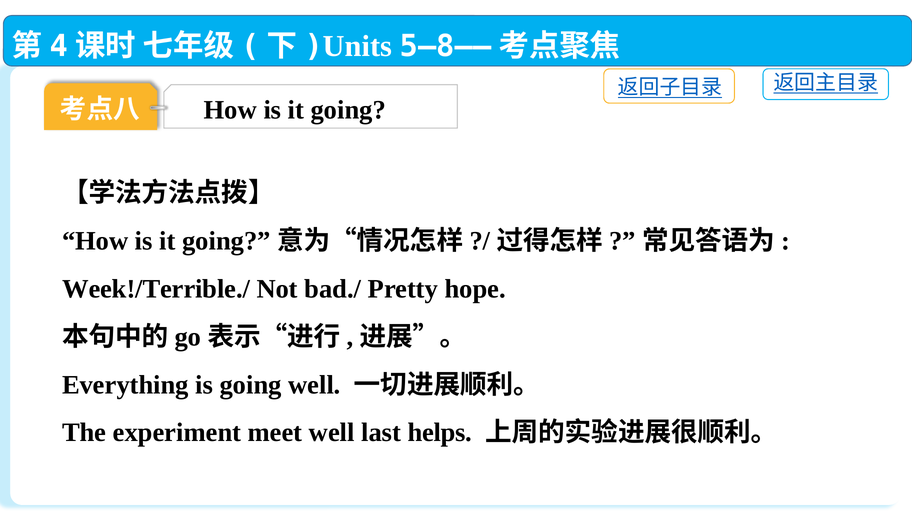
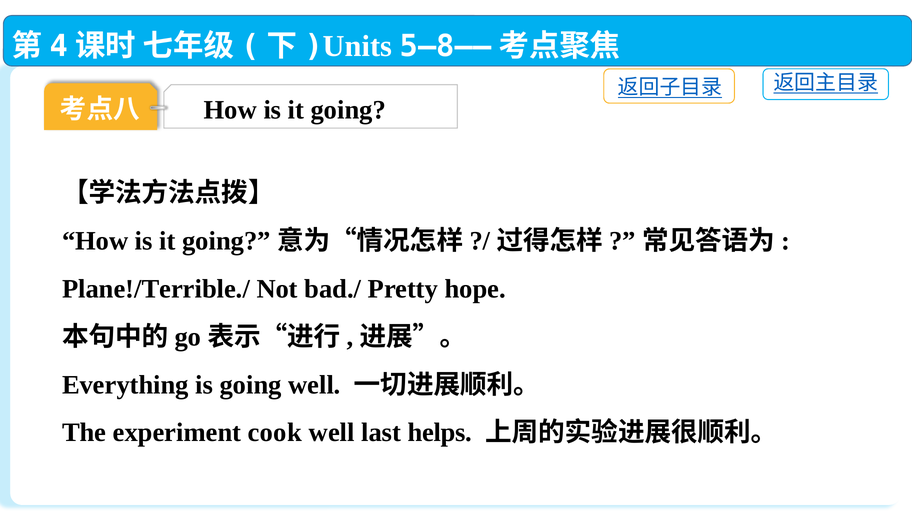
Week!/Terrible./: Week!/Terrible./ -> Plane!/Terrible./ (156, 289)
meet: meet -> cook (275, 433)
